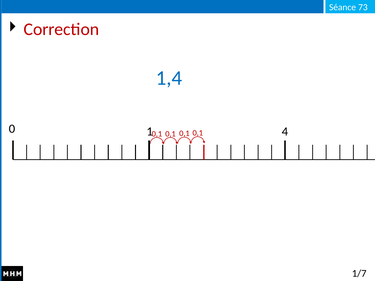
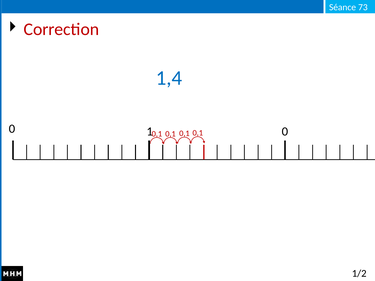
0 4: 4 -> 0 (285, 132)
1/7: 1/7 -> 1/2 (359, 274)
